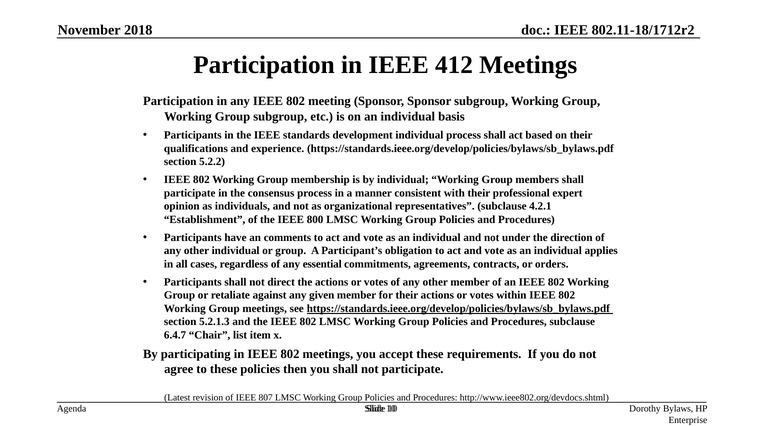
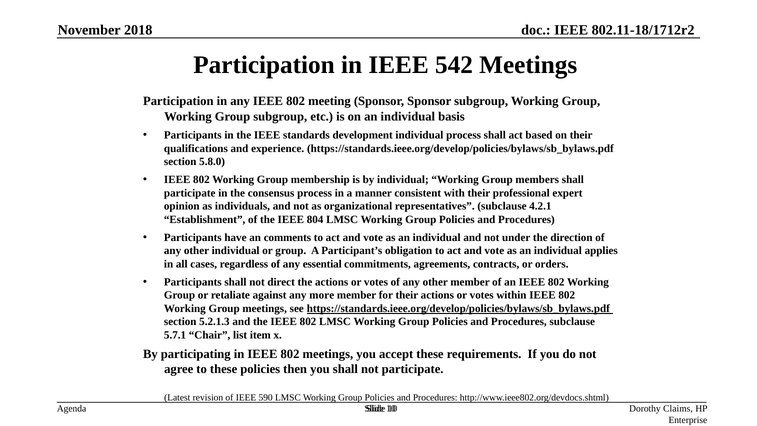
412: 412 -> 542 (454, 65)
5.2.2: 5.2.2 -> 5.8.0 (212, 162)
800: 800 -> 804 (315, 219)
given: given -> more (322, 295)
6.4.7: 6.4.7 -> 5.7.1 (175, 335)
807: 807 -> 590 (266, 397)
Bylaws: Bylaws -> Claims (678, 408)
